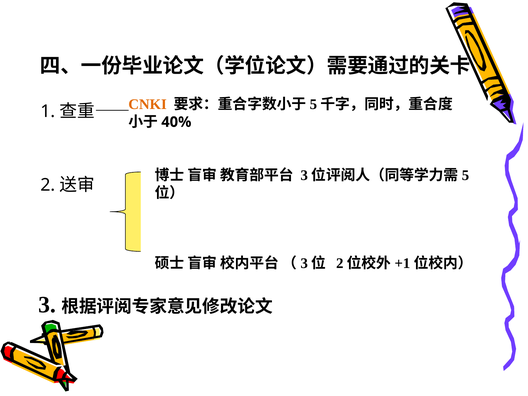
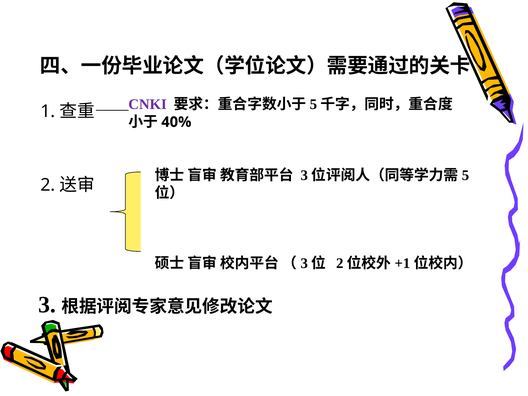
CNKI colour: orange -> purple (148, 104)
